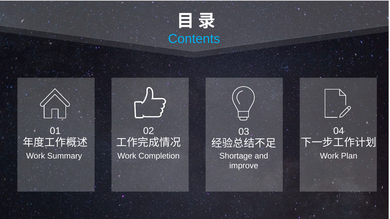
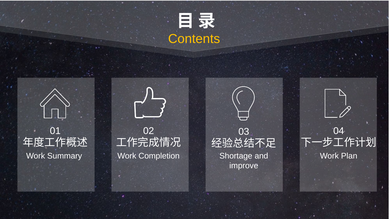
Contents colour: light blue -> yellow (194, 39)
